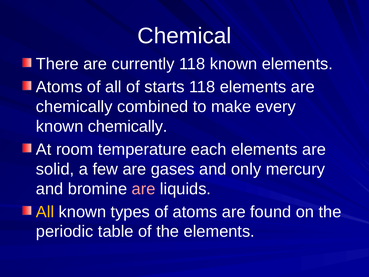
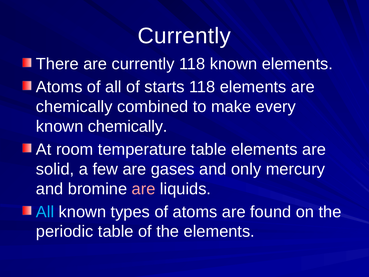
Chemical: Chemical -> Currently (184, 36)
temperature each: each -> table (209, 149)
All colour: yellow -> light blue (45, 212)
